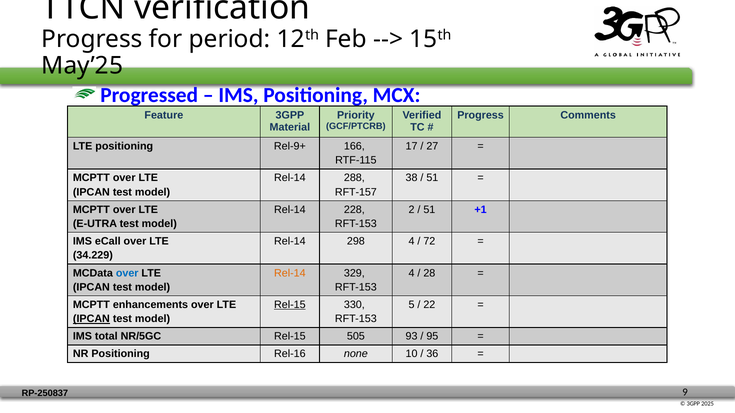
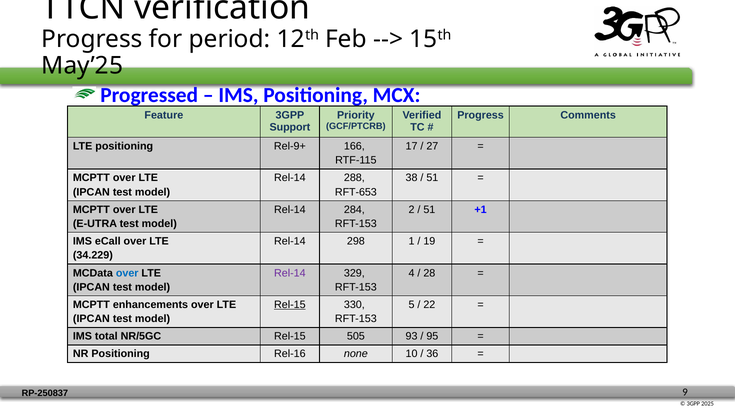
Material: Material -> Support (290, 127)
RFT-157: RFT-157 -> RFT-653 (356, 192)
228: 228 -> 284 (354, 210)
298 4: 4 -> 1 (412, 242)
72: 72 -> 19 (429, 242)
Rel-14 colour: orange -> purple (290, 273)
IPCAN underline: present -> none (91, 319)
